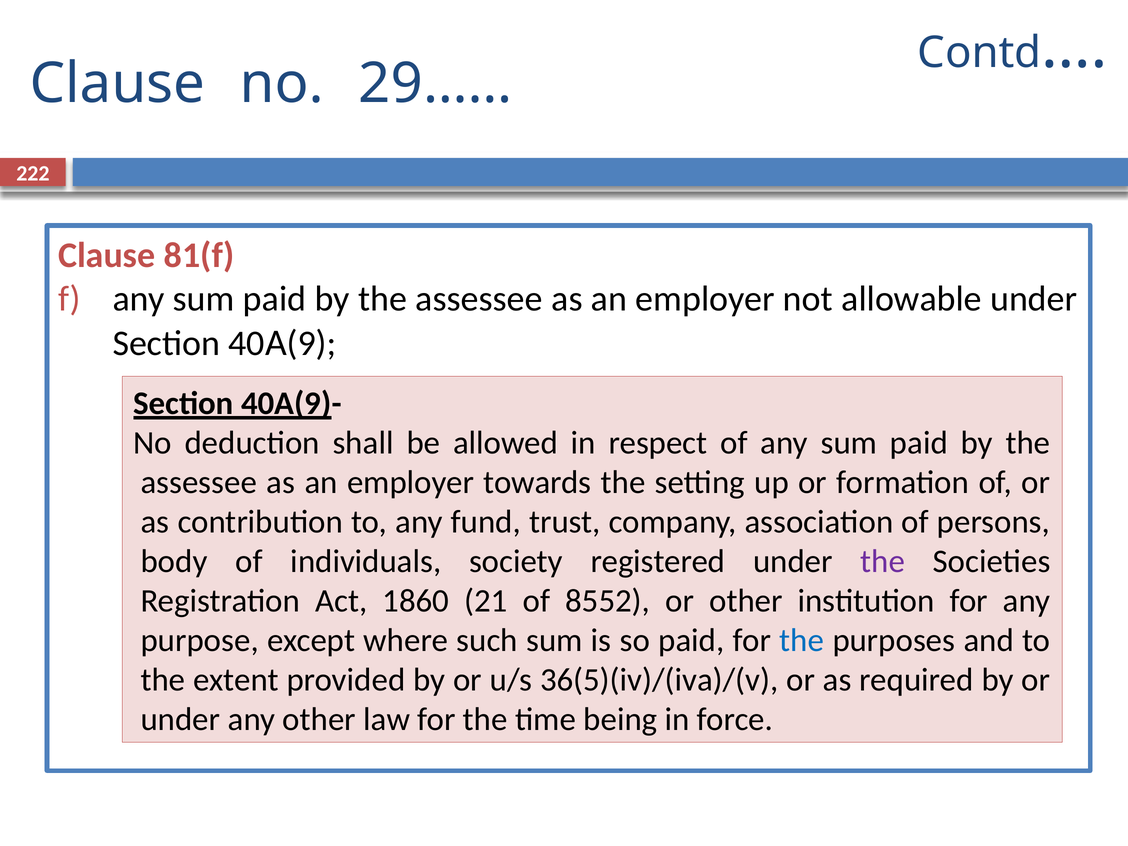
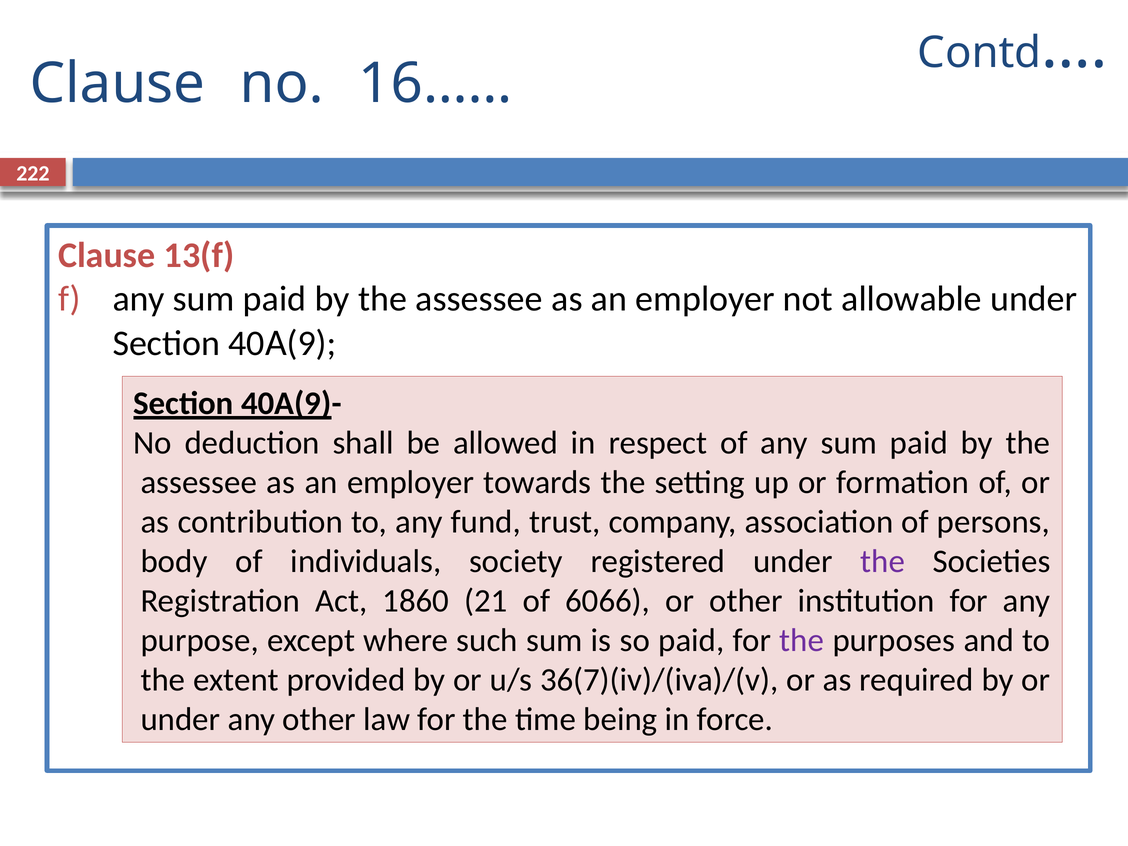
29……: 29…… -> 16…… (435, 84)
81(f: 81(f -> 13(f (199, 255)
8552: 8552 -> 6066 (608, 601)
the colour: blue -> purple (802, 640)
36(5)(iv)/(iva)/(v: 36(5)(iv)/(iva)/(v -> 36(7)(iv)/(iva)/(v (659, 680)
